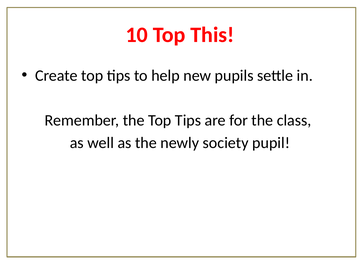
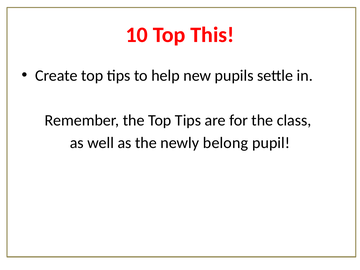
society: society -> belong (226, 143)
